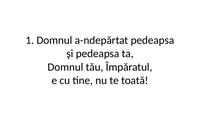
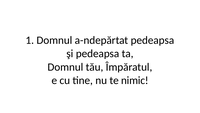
toată: toată -> nimic (135, 80)
